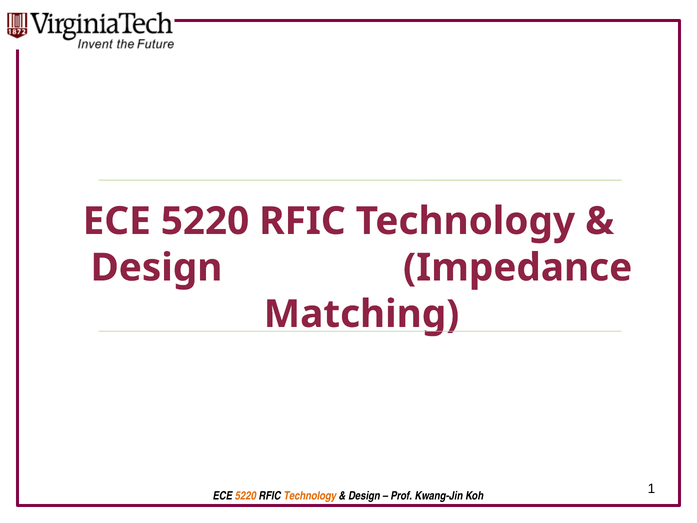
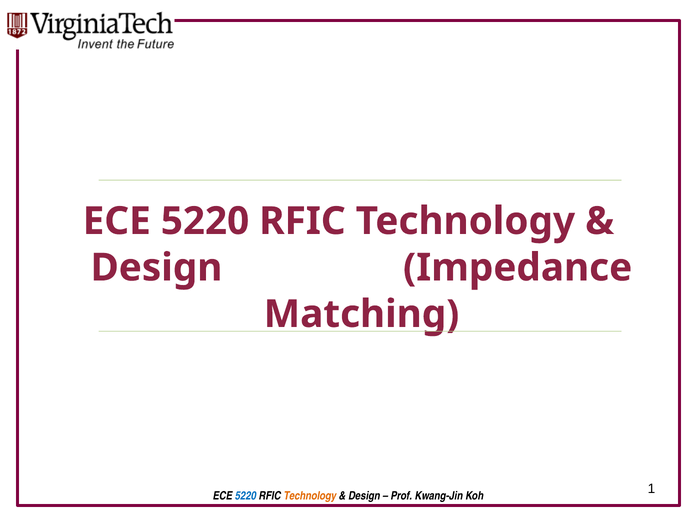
5220 colour: orange -> blue (246, 495)
